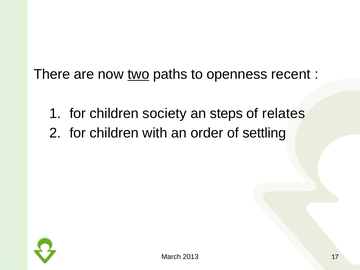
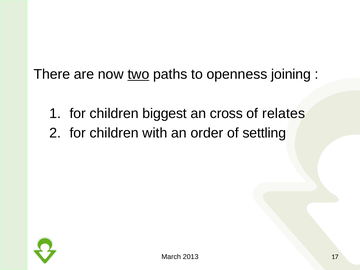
recent: recent -> joining (291, 74)
society: society -> biggest (165, 113)
steps: steps -> cross (226, 113)
